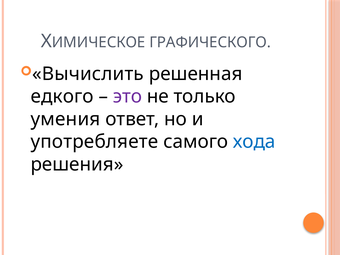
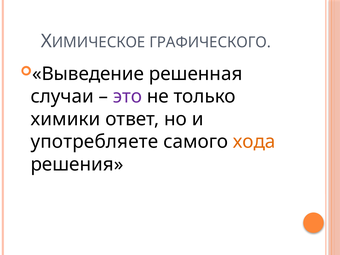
Вычислить: Вычислить -> Выведение (88, 74)
едкого: едкого -> случаи (62, 96)
умения: умения -> химики (66, 119)
хода colour: blue -> orange (254, 142)
